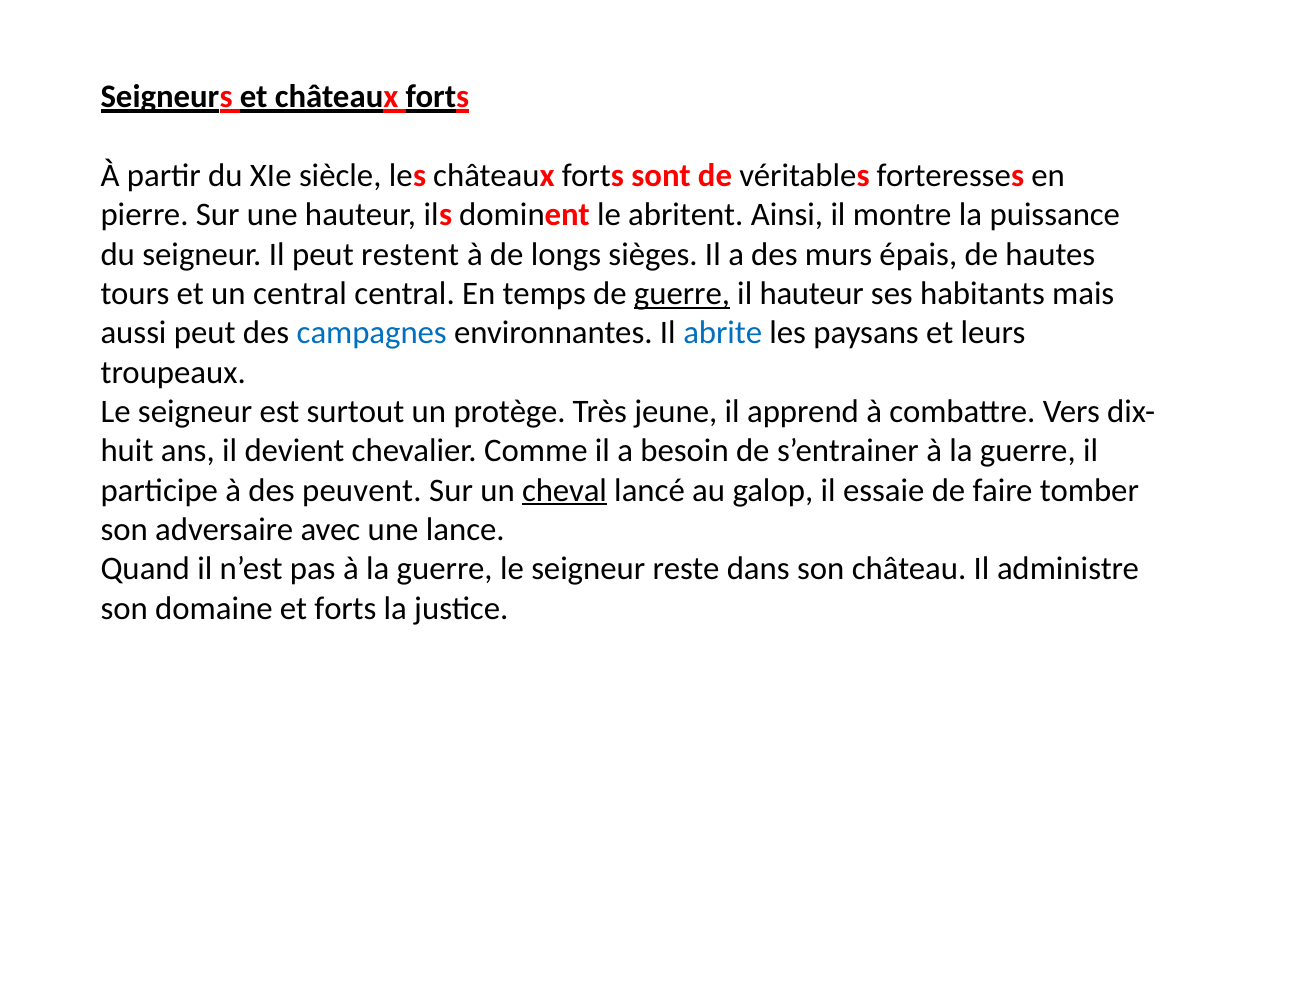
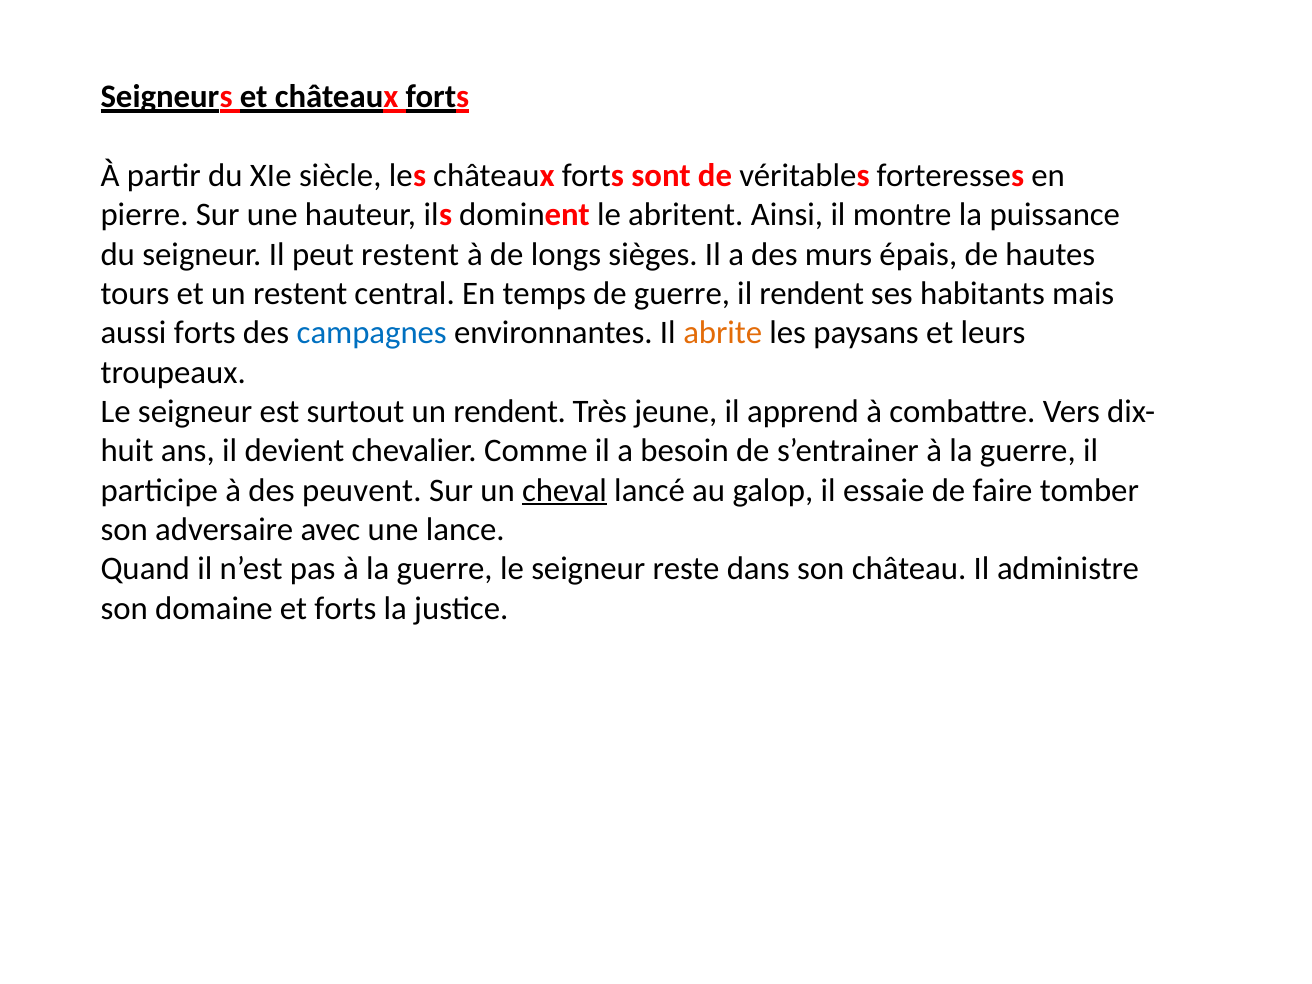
un central: central -> restent (300, 294)
guerre underline: present -> none (682, 294)
il hauteur: hauteur -> rendent (812, 294)
aussi peut: peut -> forts (205, 333)
abrite colour: blue -> orange (723, 333)
un protège: protège -> rendent (510, 412)
